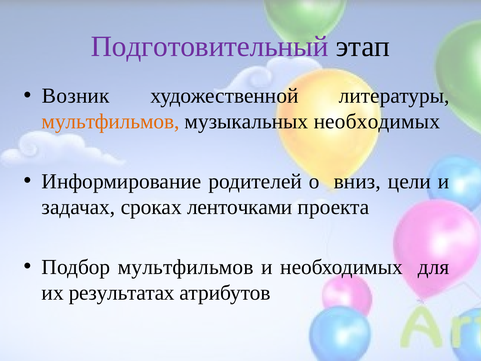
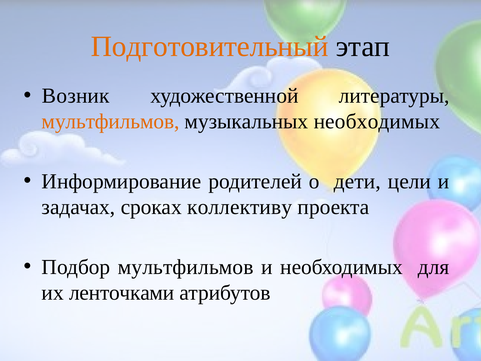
Подготовительный colour: purple -> orange (210, 47)
вниз: вниз -> дети (357, 181)
ленточками: ленточками -> коллективу (240, 207)
результатах: результатах -> ленточками (122, 293)
